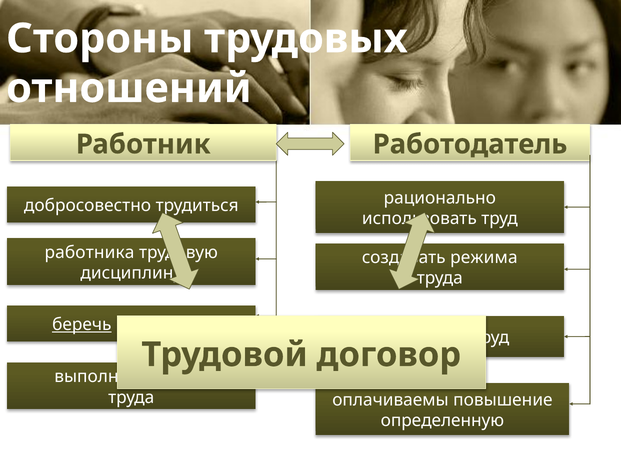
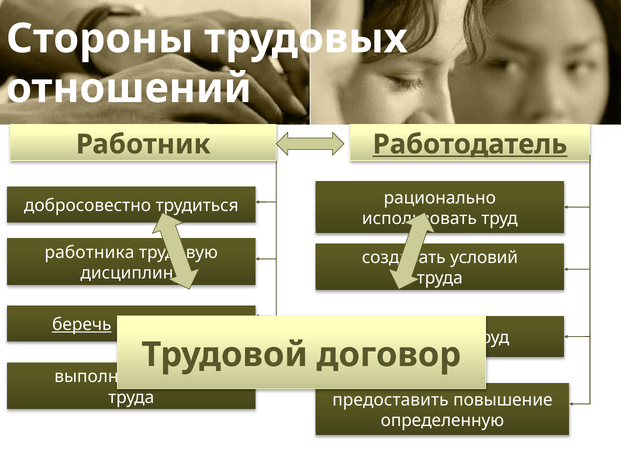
Работодатель underline: none -> present (470, 144)
режима: режима -> условий (484, 257)
оплачиваемы: оплачиваемы -> предоставить (390, 400)
